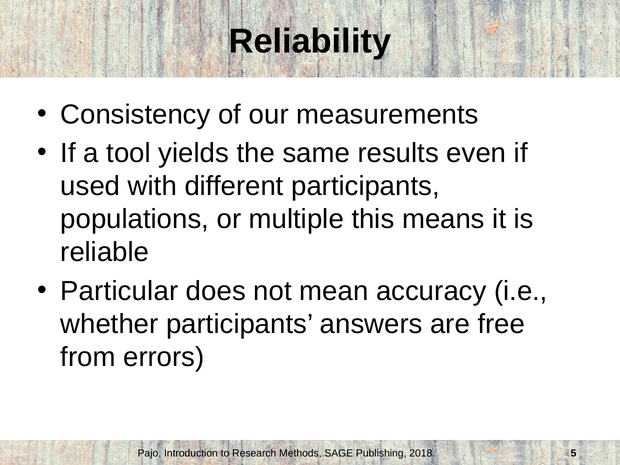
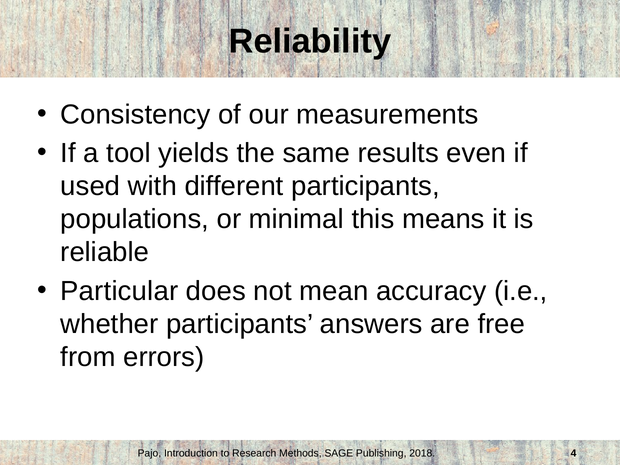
multiple: multiple -> minimal (296, 219)
5: 5 -> 4 (574, 453)
